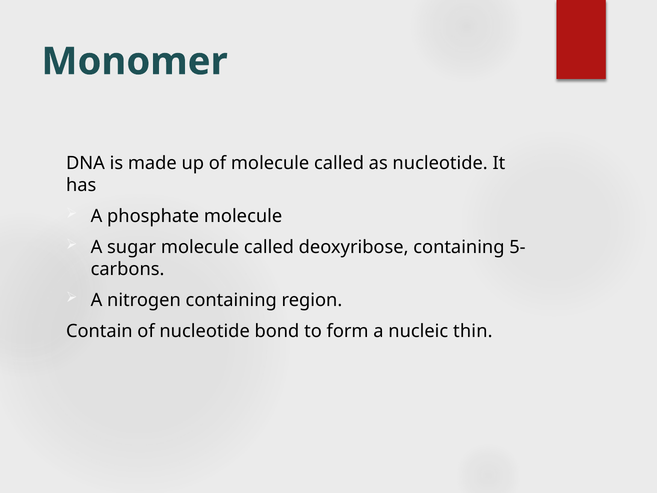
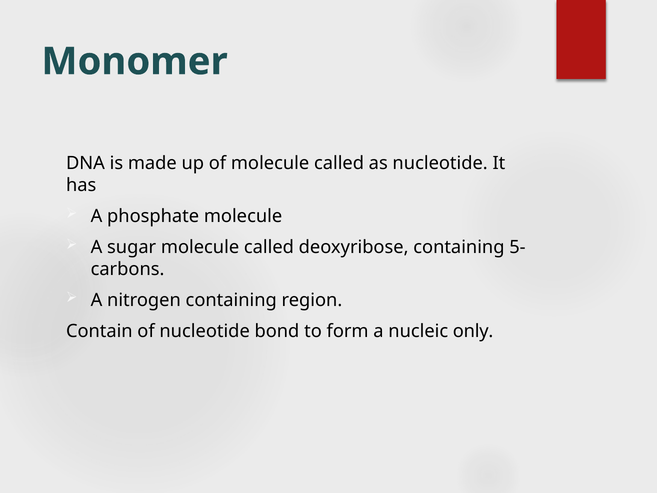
thin: thin -> only (473, 331)
